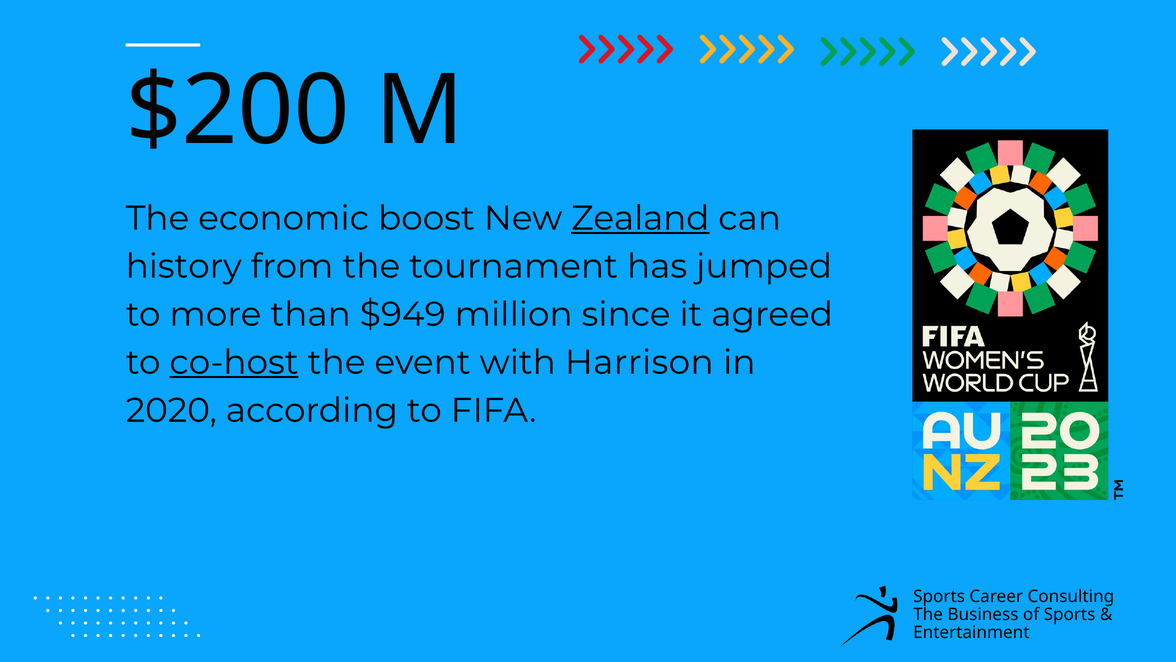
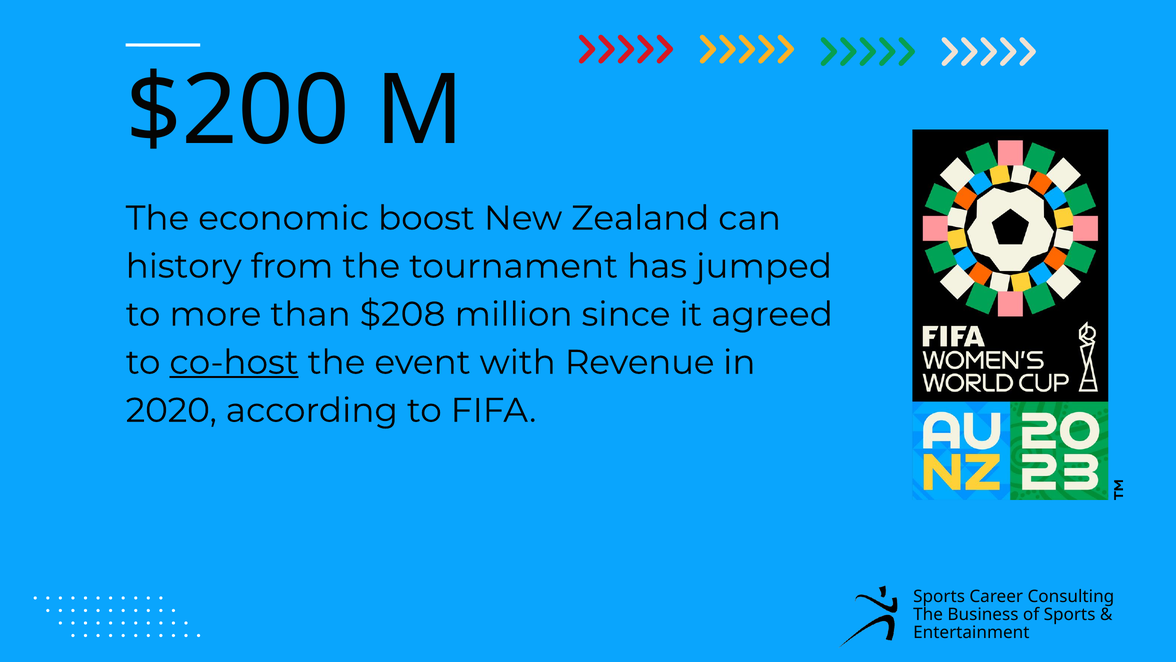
Zealand underline: present -> none (640, 218)
$949: $949 -> $208 (403, 314)
Harrison: Harrison -> Revenue (640, 362)
